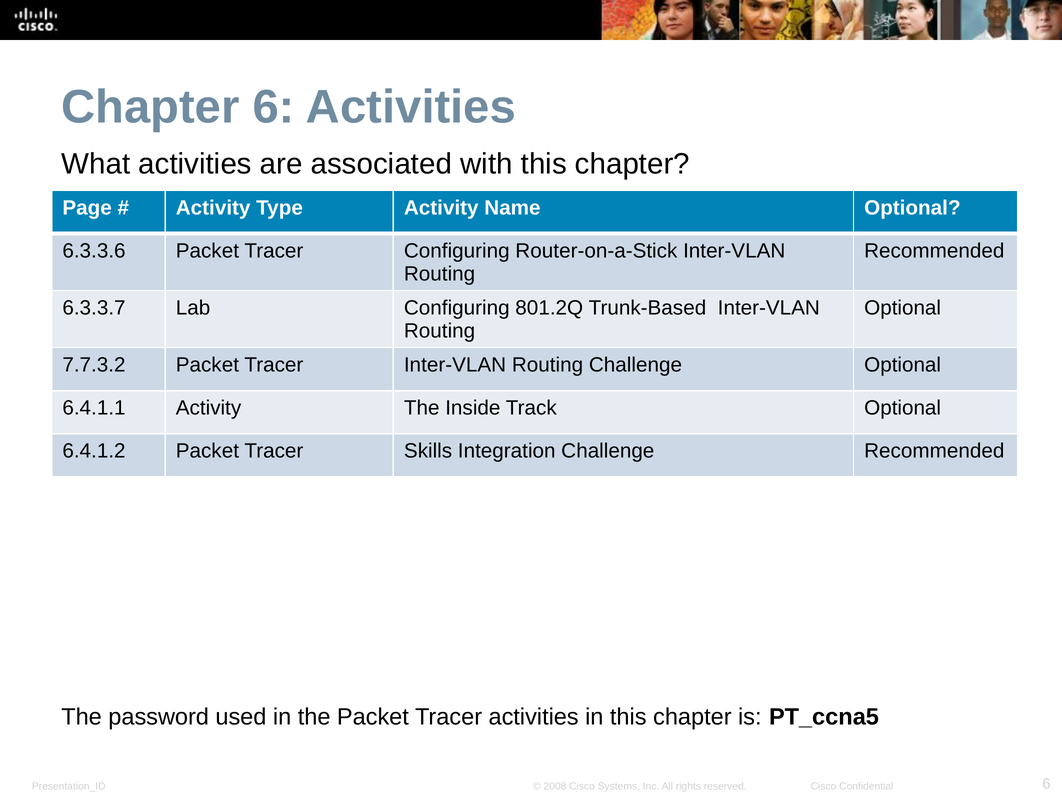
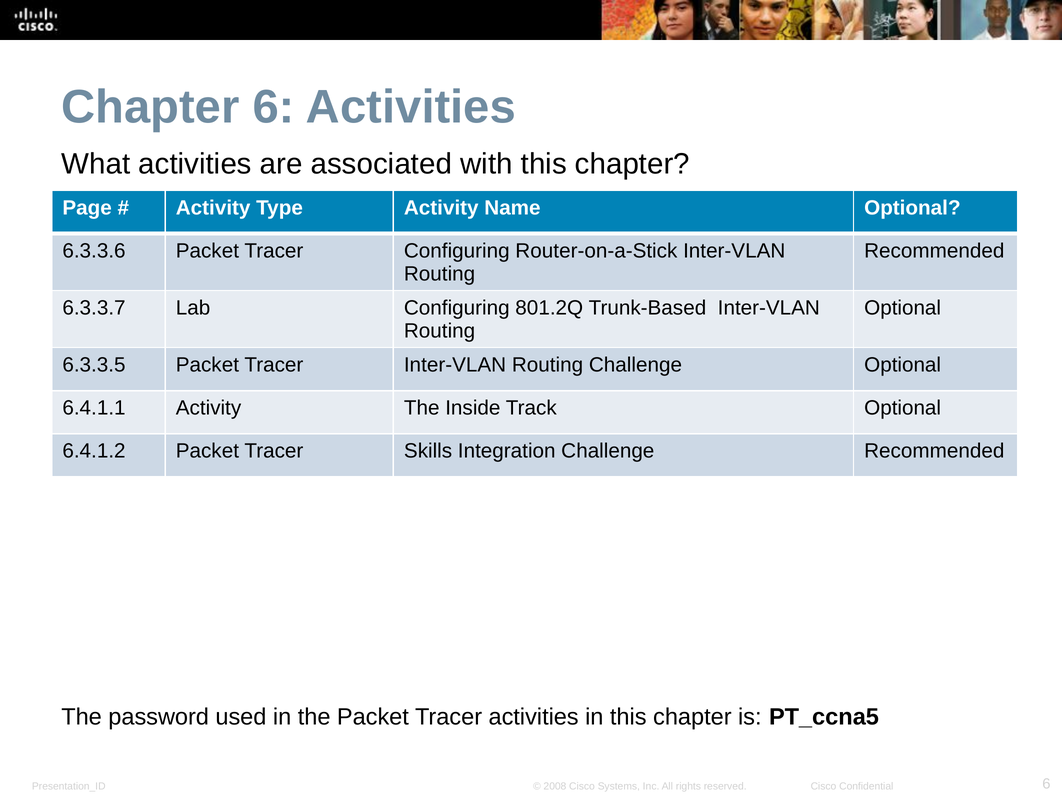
7.7.3.2: 7.7.3.2 -> 6.3.3.5 (94, 365)
